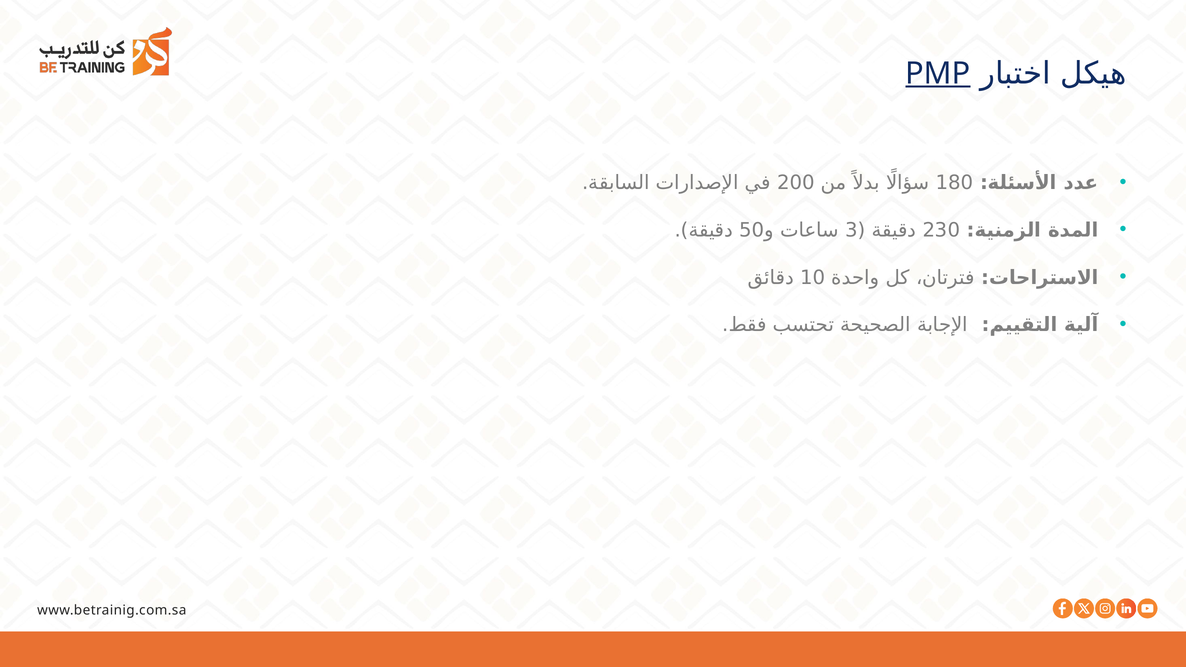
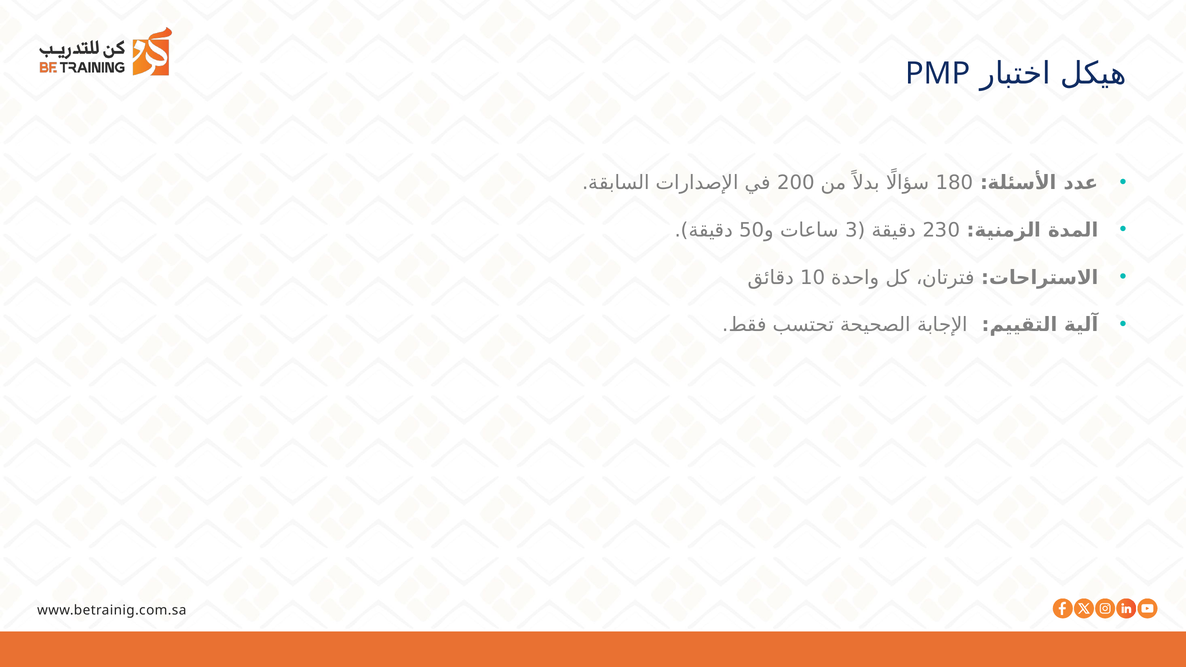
PMP underline: present -> none (938, 73)
